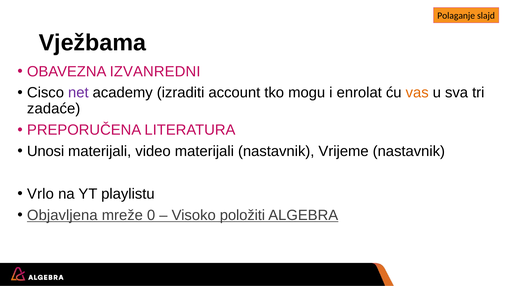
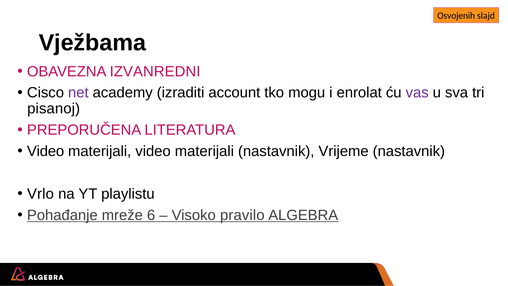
Polaganje: Polaganje -> Osvojenih (456, 16)
vas colour: orange -> purple (417, 93)
zadaće: zadaće -> pisanoj (54, 109)
Unosi: Unosi -> Video (46, 151)
Objavljena: Objavljena -> Pohađanje (62, 215)
0: 0 -> 6 (151, 215)
položiti: položiti -> pravilo (242, 215)
